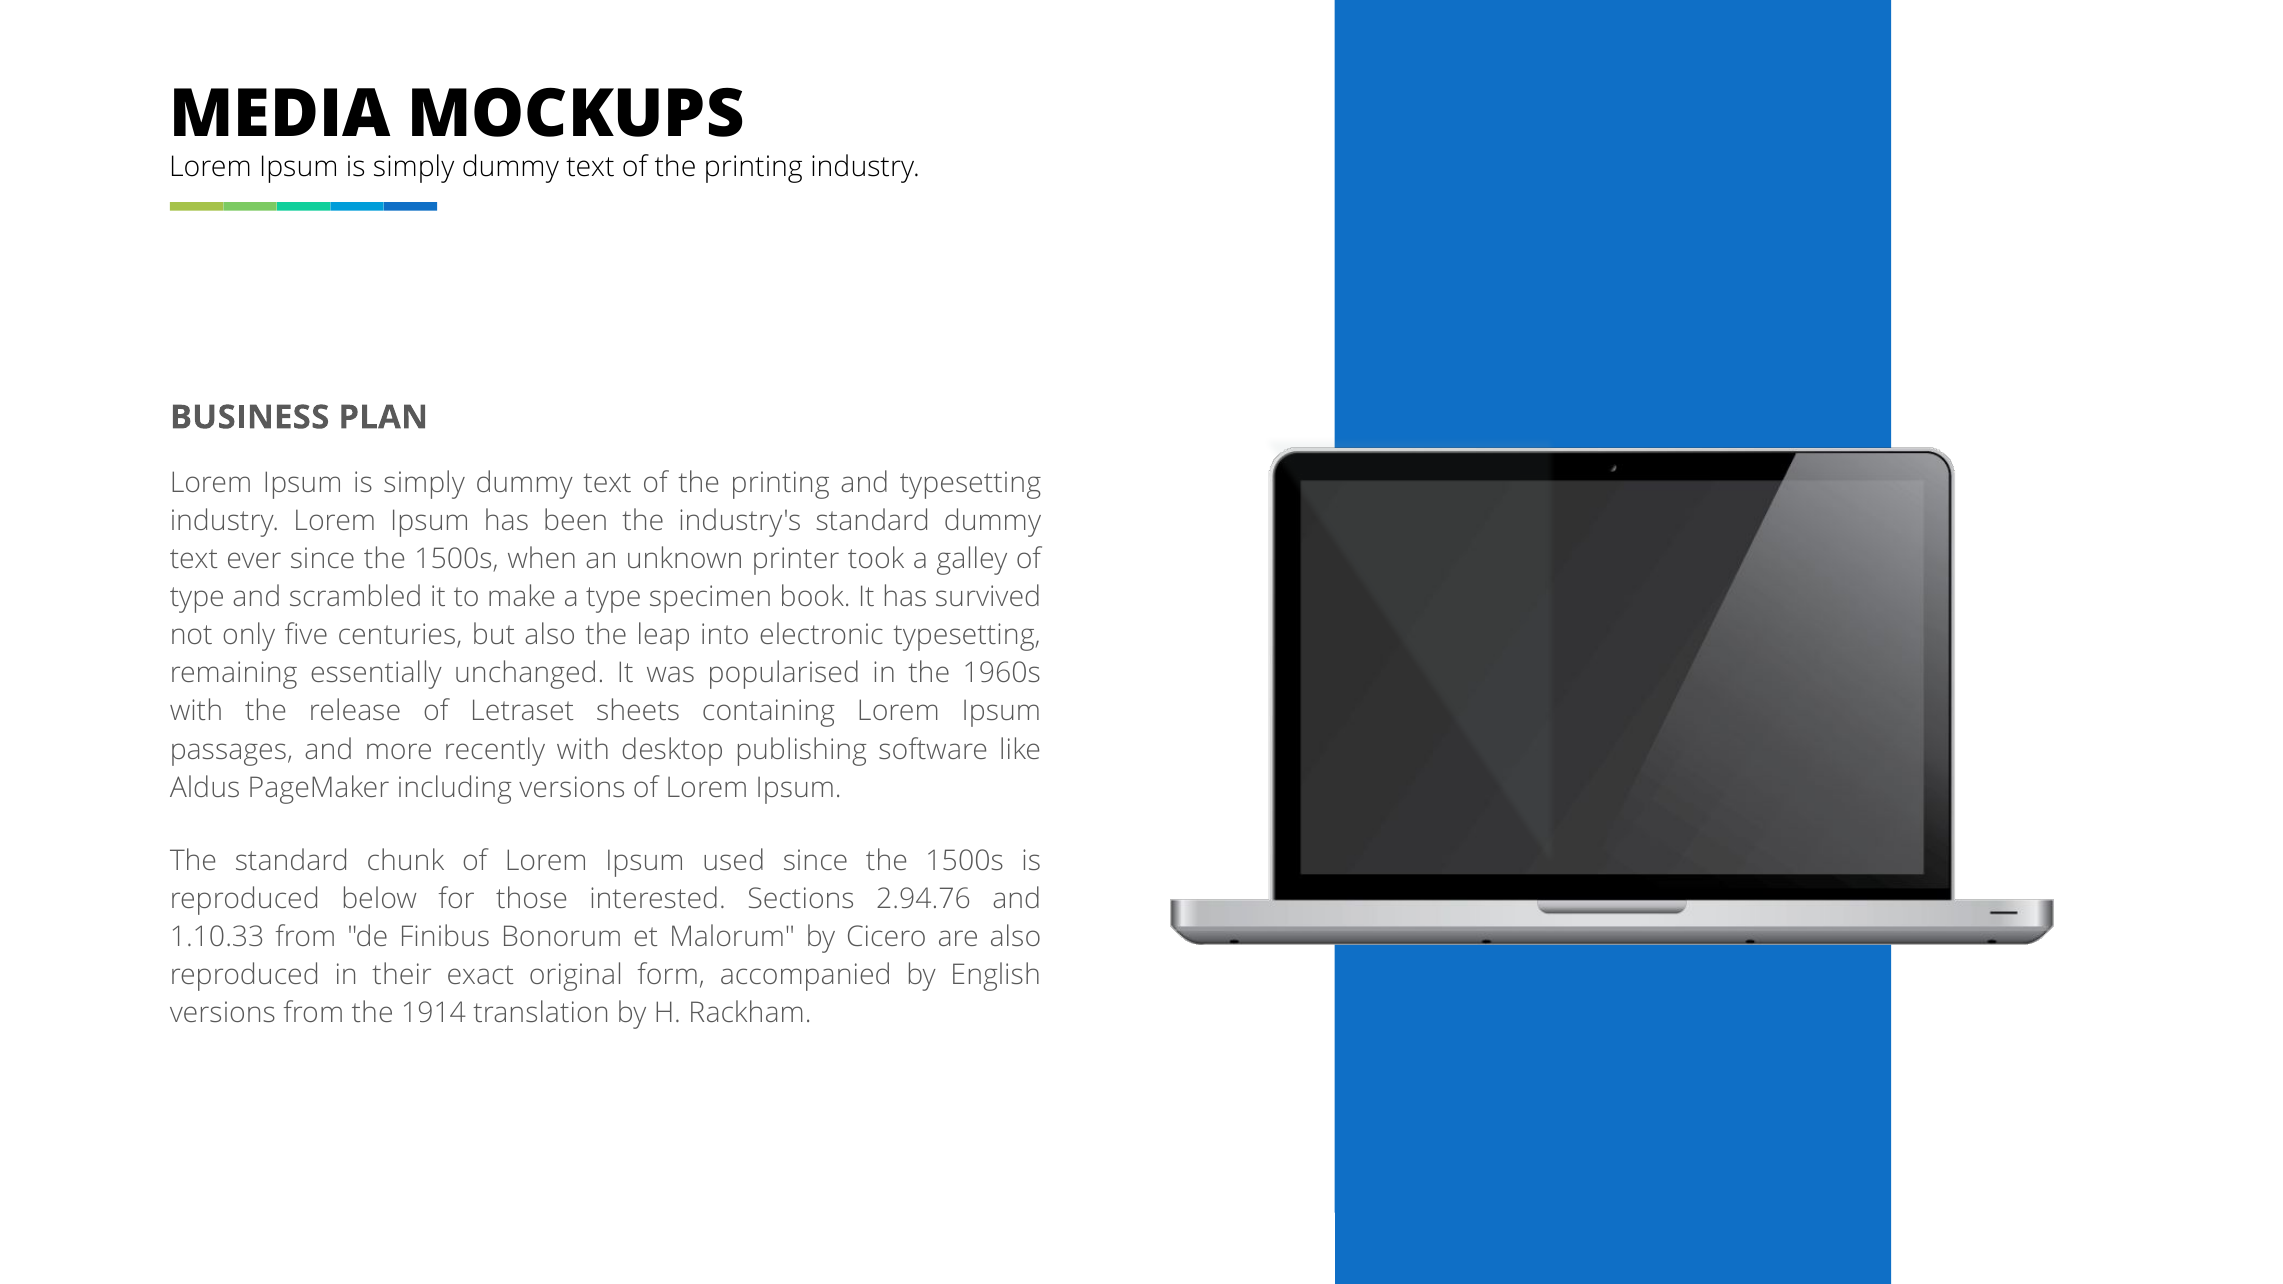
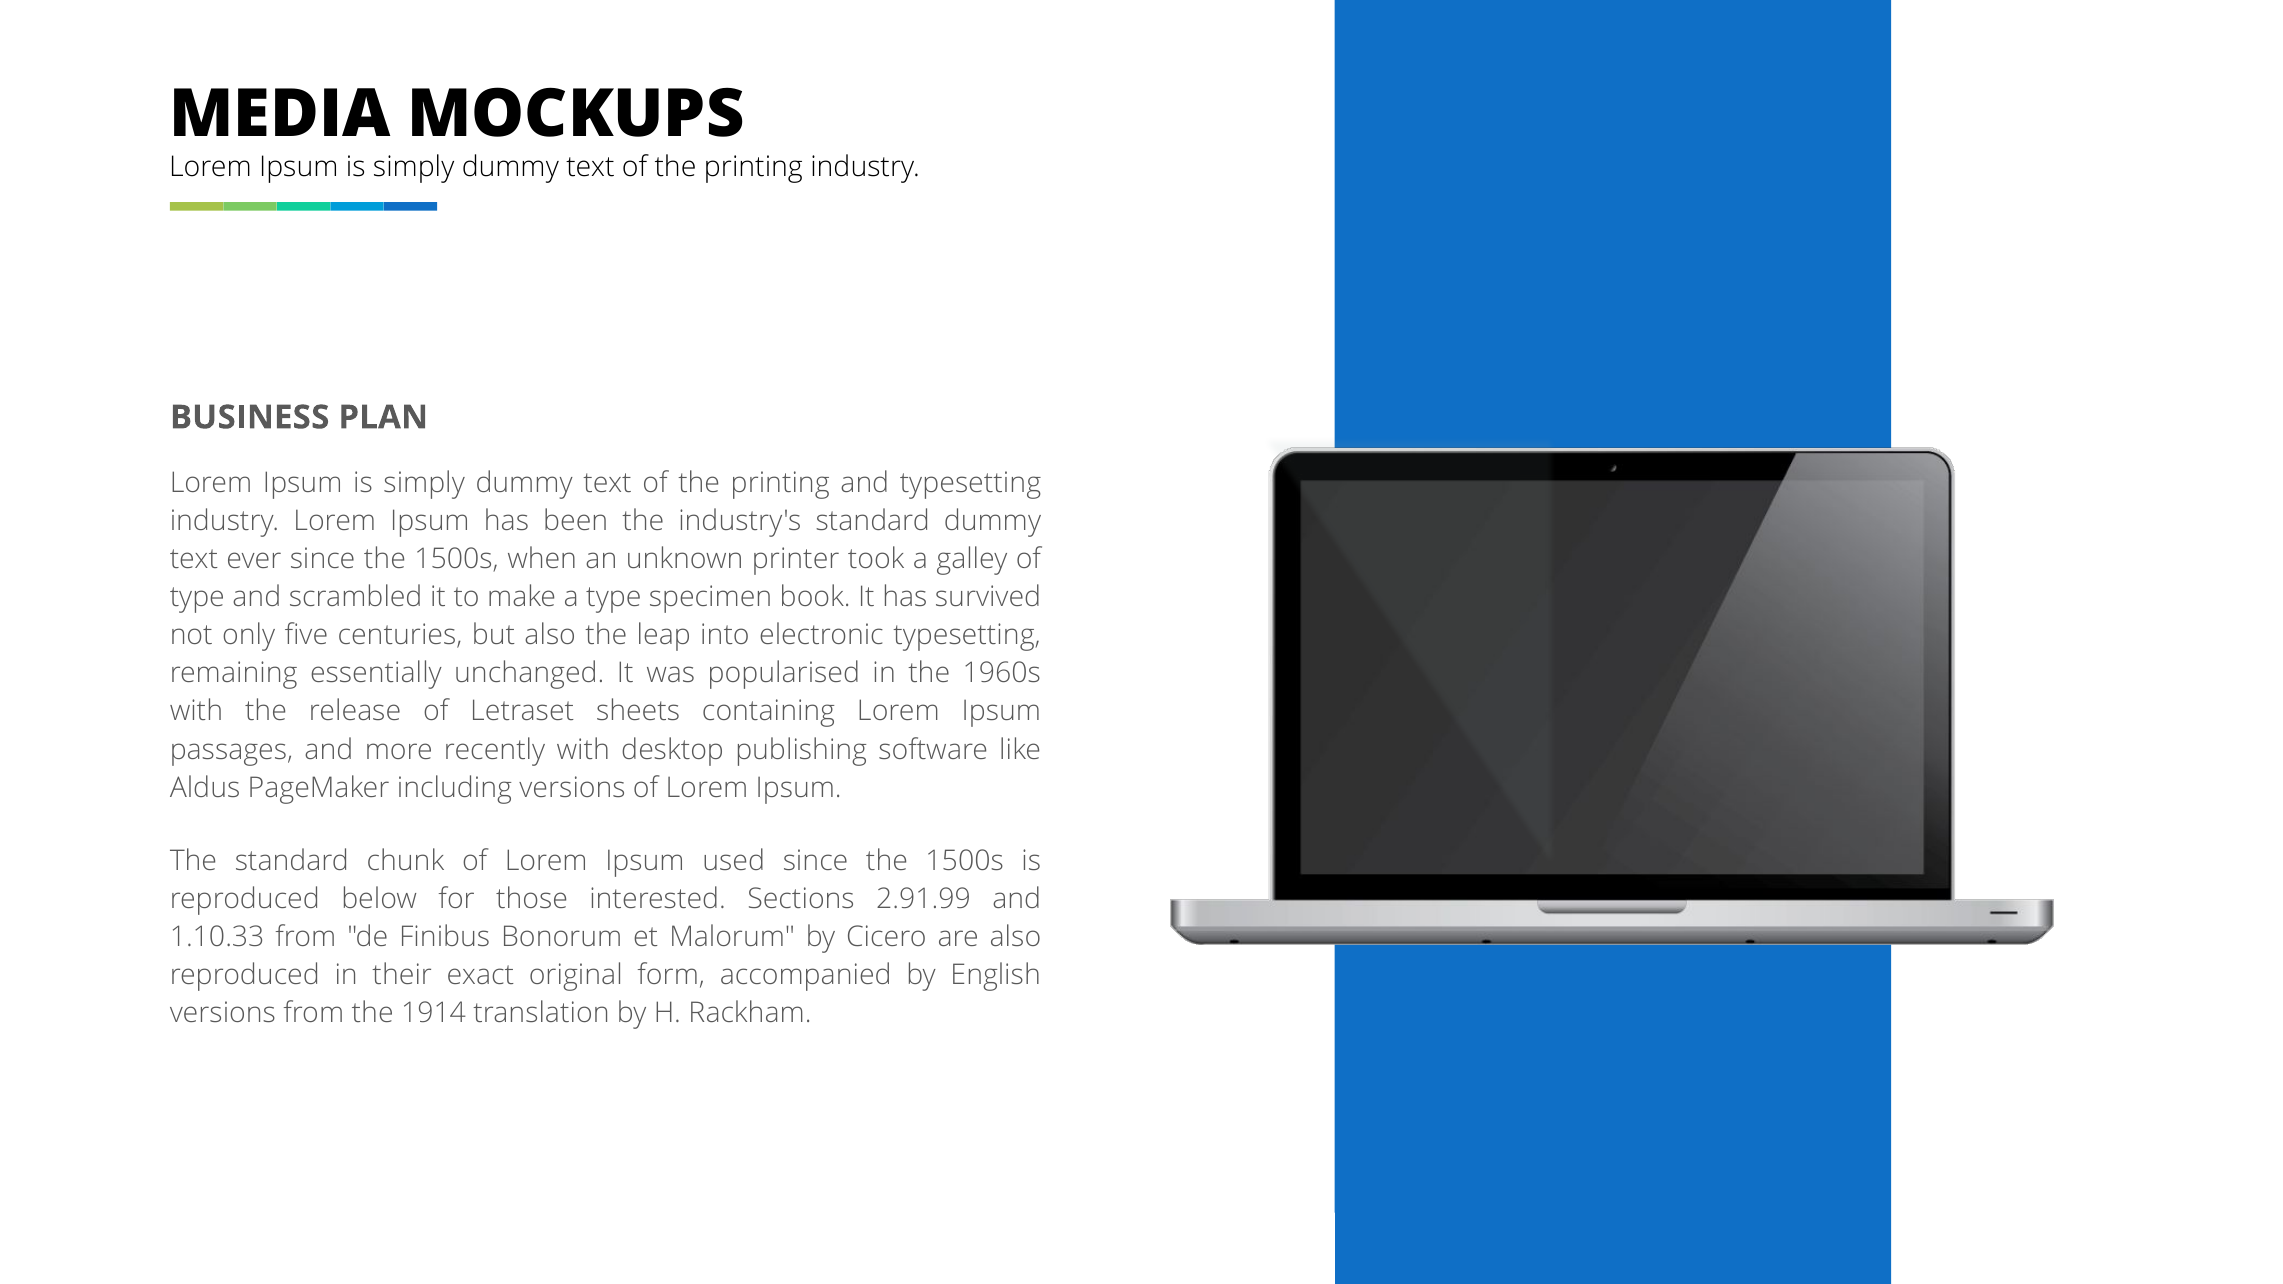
2.94.76: 2.94.76 -> 2.91.99 (924, 899)
